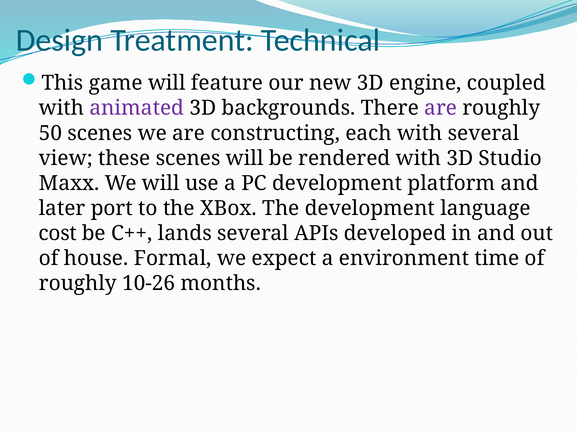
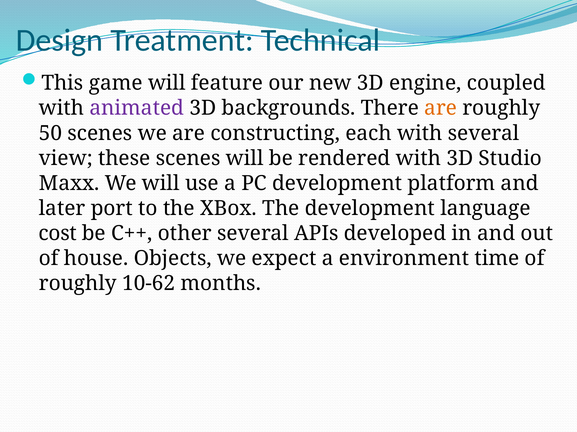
are colour: purple -> orange (441, 108)
lands: lands -> other (185, 234)
Formal: Formal -> Objects (173, 259)
10-26: 10-26 -> 10-62 (149, 284)
